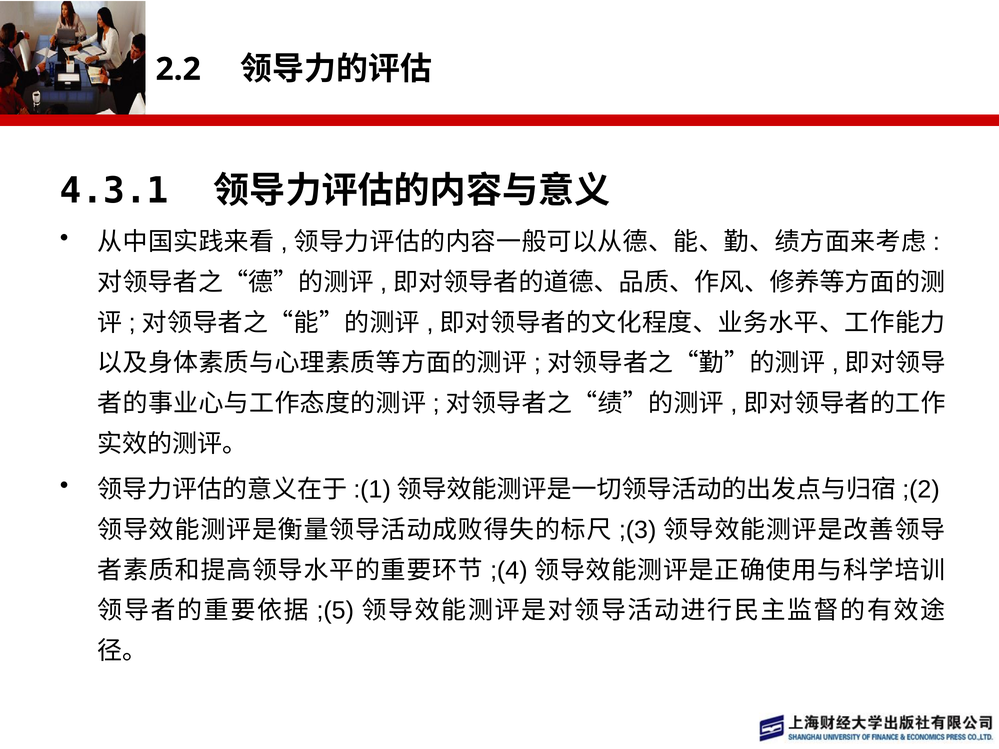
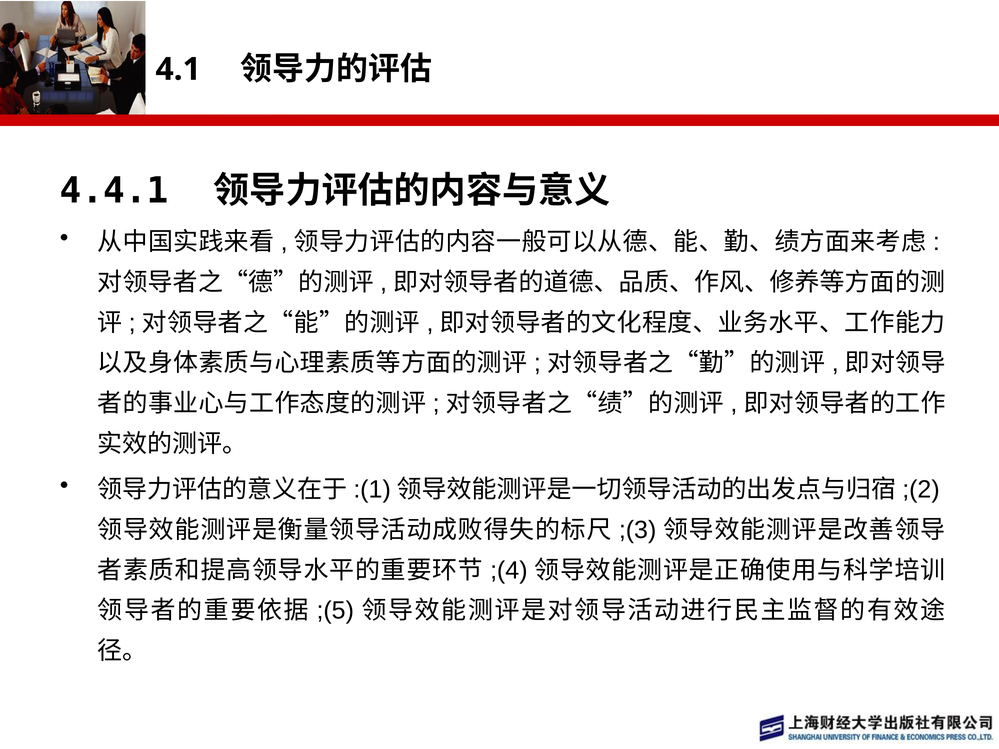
2.2: 2.2 -> 4.1 (178, 69)
4.3.1: 4.3.1 -> 4.4.1 (114, 191)
